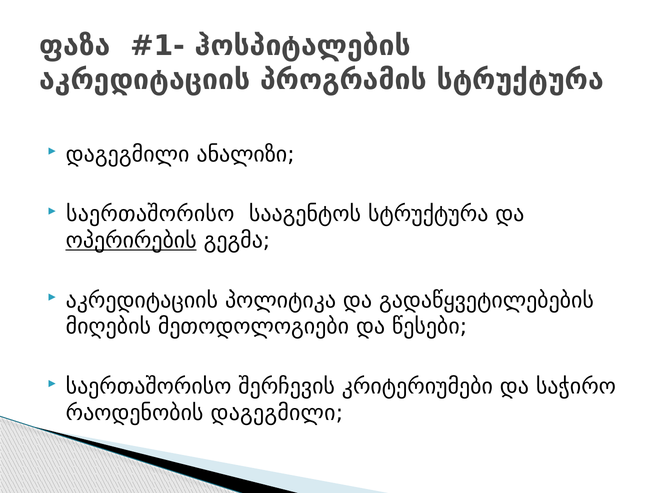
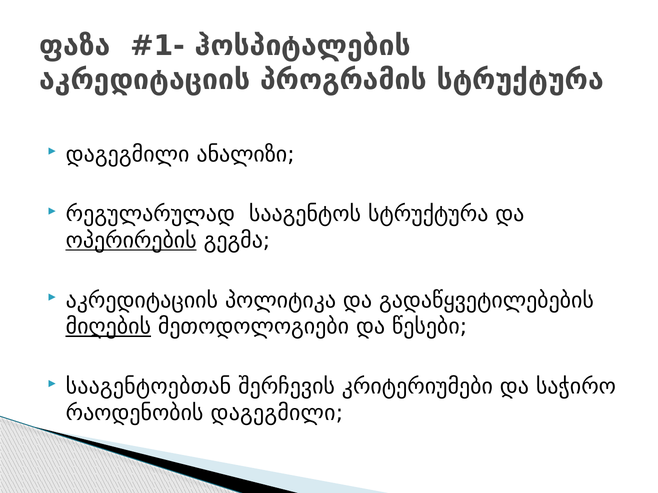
საერთაშორისო: საერთაშორისო -> რეგულარულად (150, 214)
მიღების underline: none -> present (108, 327)
საერთაშორისო: საერთაშორისო -> სააგენტოებთან (148, 387)
